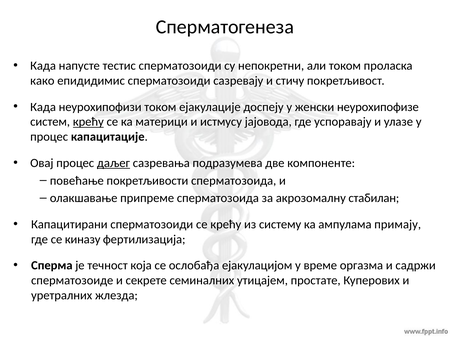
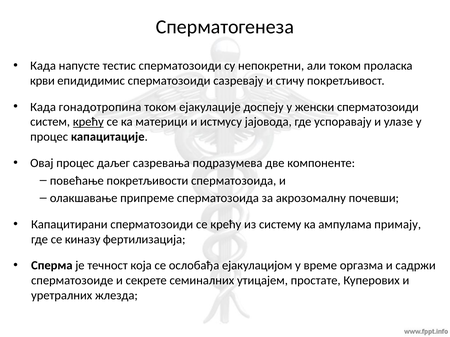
како: како -> крви (42, 81)
неурохипофизи: неурохипофизи -> гонадотропина (100, 107)
женски неурохипофизе: неурохипофизе -> сперматозоиди (378, 107)
даљег underline: present -> none (113, 163)
стабилан: стабилан -> почевши (374, 198)
